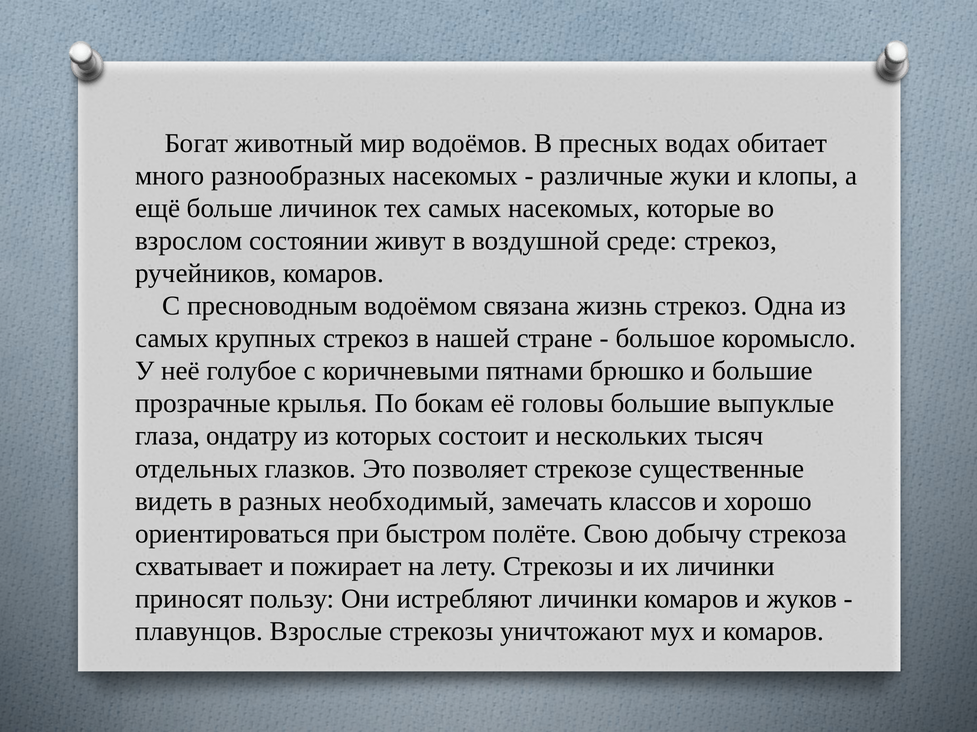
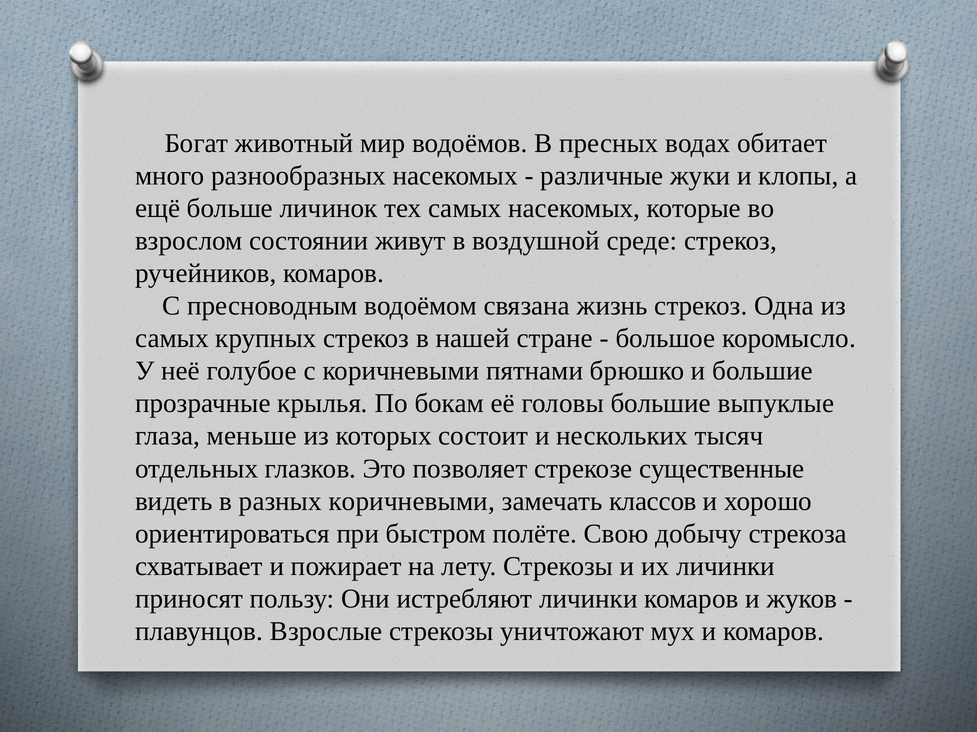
ондатру: ондатру -> меньше (252, 436)
разных необходимый: необходимый -> коричневыми (412, 502)
